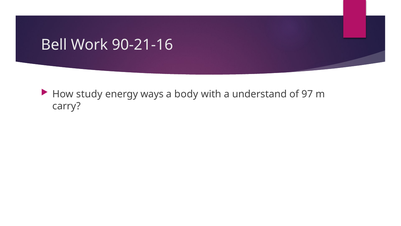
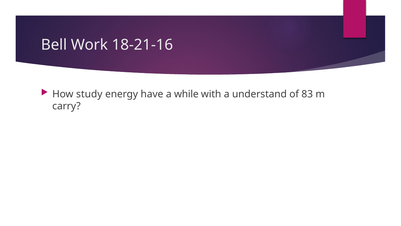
90-21-16: 90-21-16 -> 18-21-16 (142, 45)
ways: ways -> have (152, 94)
body: body -> while (186, 94)
97: 97 -> 83 (307, 94)
